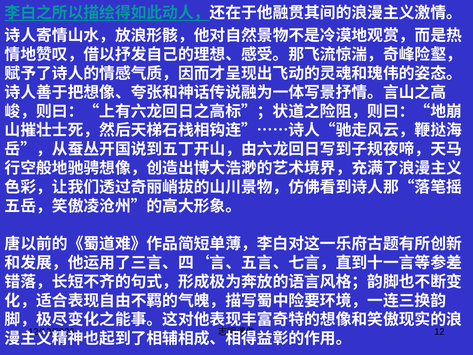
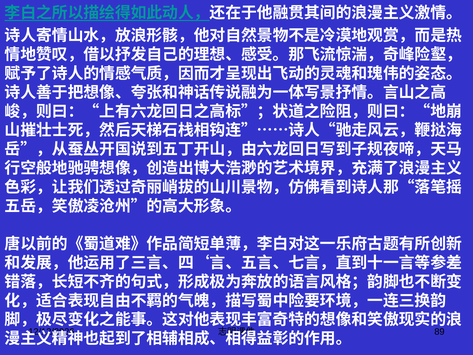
12: 12 -> 89 (439, 332)
